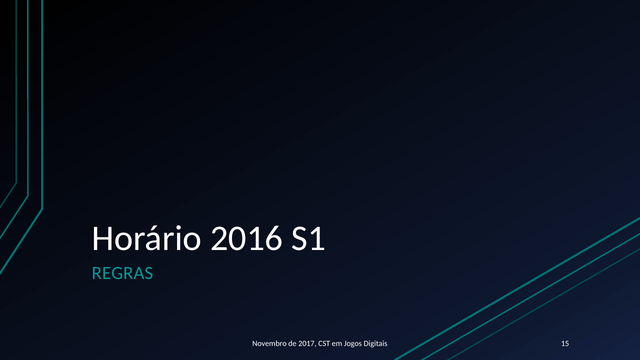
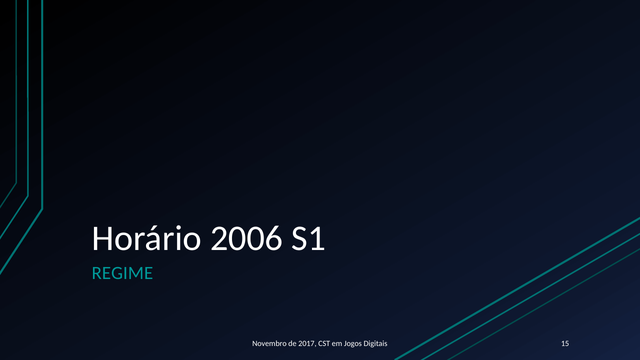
2016: 2016 -> 2006 (247, 238)
REGRAS: REGRAS -> REGIME (122, 273)
